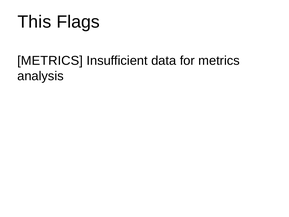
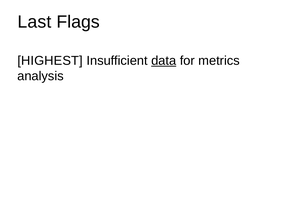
This: This -> Last (34, 22)
METRICS: METRICS -> HIGHEST (50, 61)
data underline: none -> present (164, 61)
